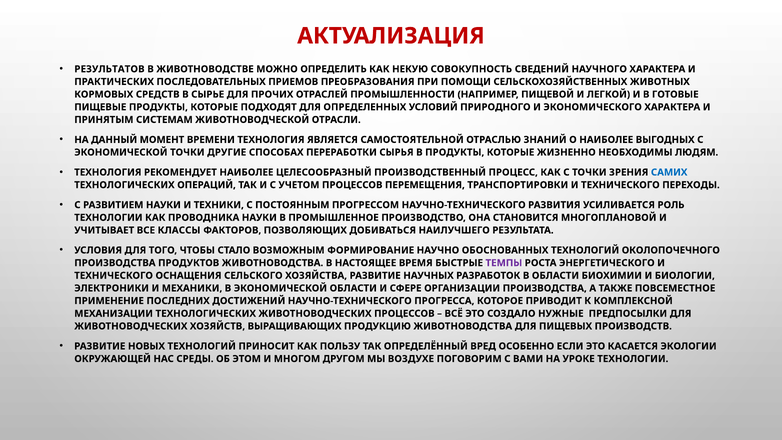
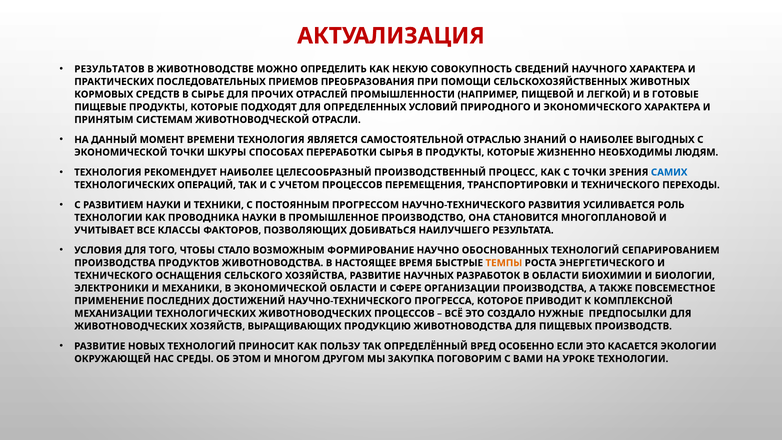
ДРУГИЕ: ДРУГИЕ -> ШКУРЫ (227, 152)
ОКОЛОПОЧЕЧНОГО: ОКОЛОПОЧЕЧНОГО -> СЕПАРИРОВАНИЕМ (671, 250)
ТЕМПЫ colour: purple -> orange (504, 263)
ВОЗДУХЕ: ВОЗДУХЕ -> ЗАКУПКА (411, 359)
